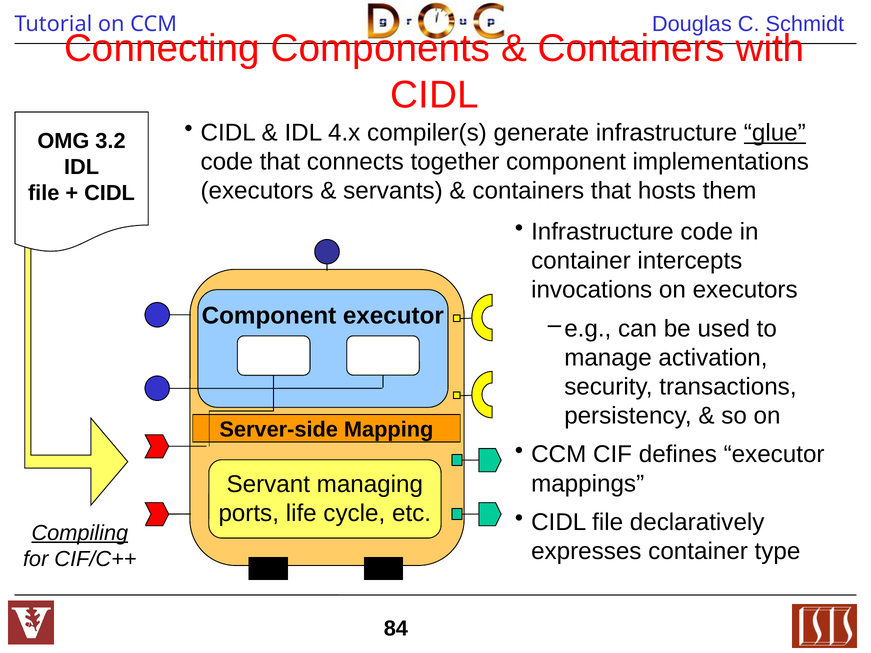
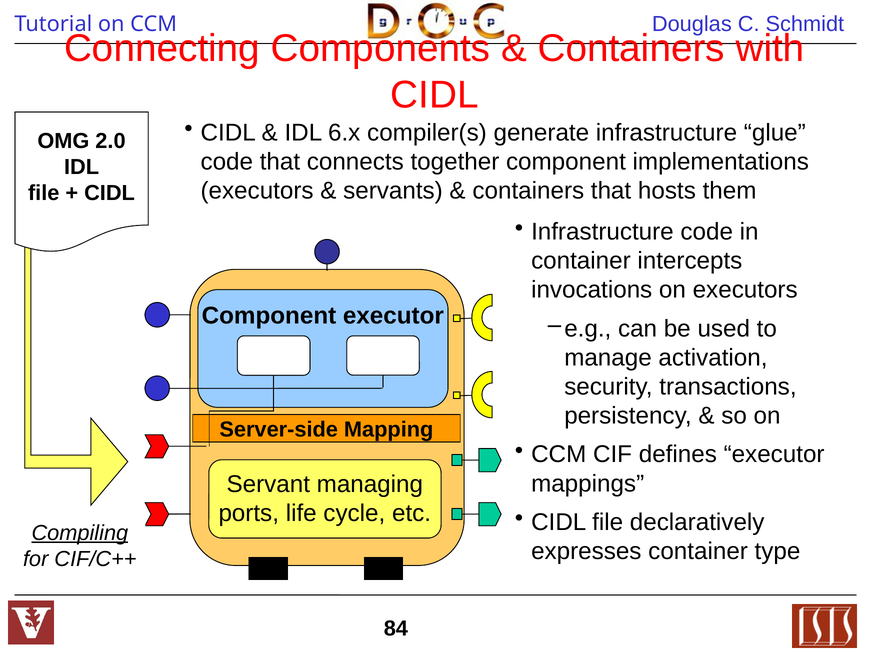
4.x: 4.x -> 6.x (344, 133)
glue underline: present -> none (775, 133)
3.2: 3.2 -> 2.0 (110, 141)
